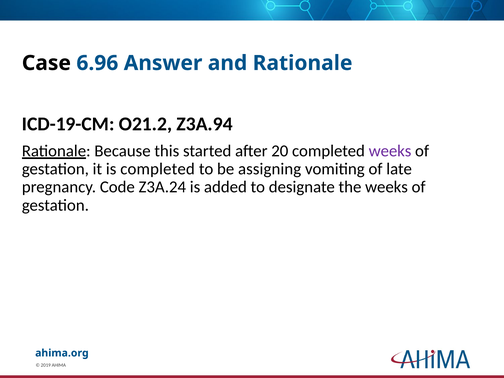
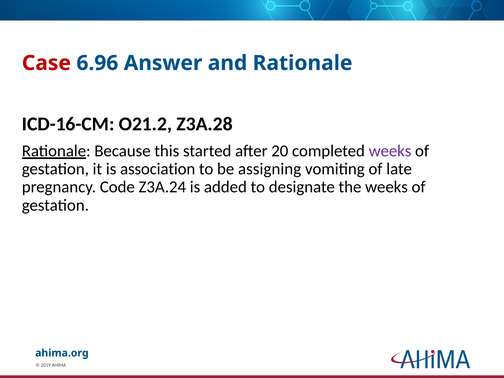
Case colour: black -> red (46, 63)
ICD-19-CM: ICD-19-CM -> ICD-16-CM (68, 124)
Z3A.94: Z3A.94 -> Z3A.28 (205, 124)
is completed: completed -> association (158, 169)
